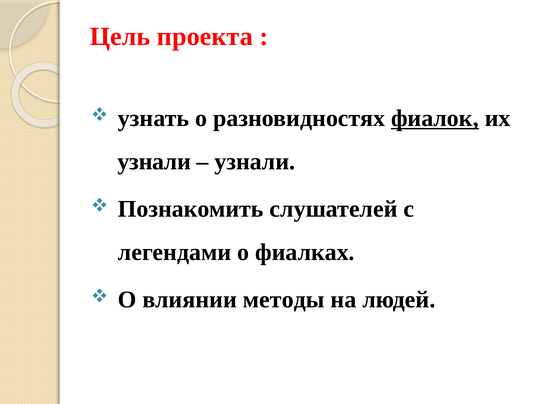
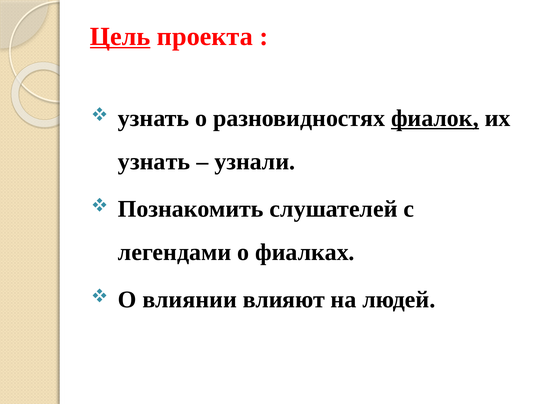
Цель underline: none -> present (120, 36)
узнали: узнали -> узнать (154, 162)
методы: методы -> влияют (284, 300)
